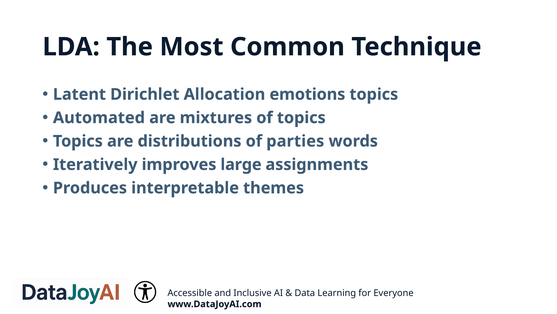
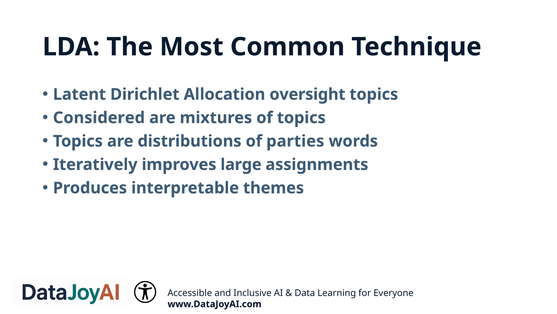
emotions: emotions -> oversight (307, 94)
Automated: Automated -> Considered (99, 118)
